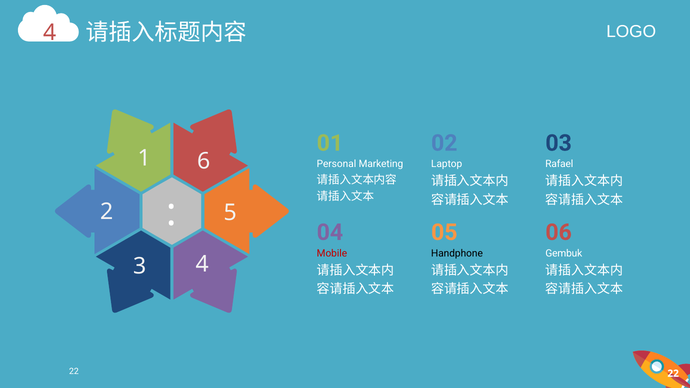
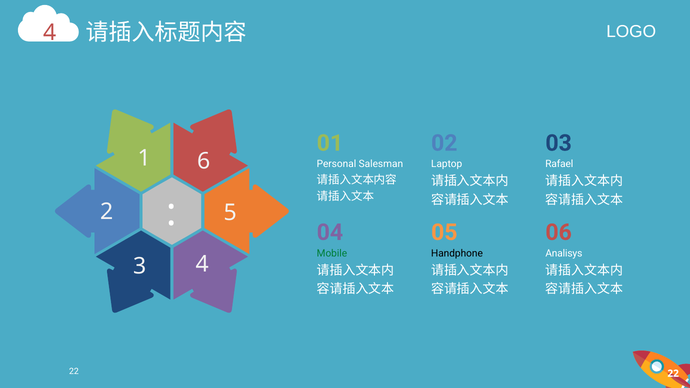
Marketing: Marketing -> Salesman (381, 164)
Mobile colour: red -> green (332, 253)
Gembuk: Gembuk -> Analisys (564, 253)
